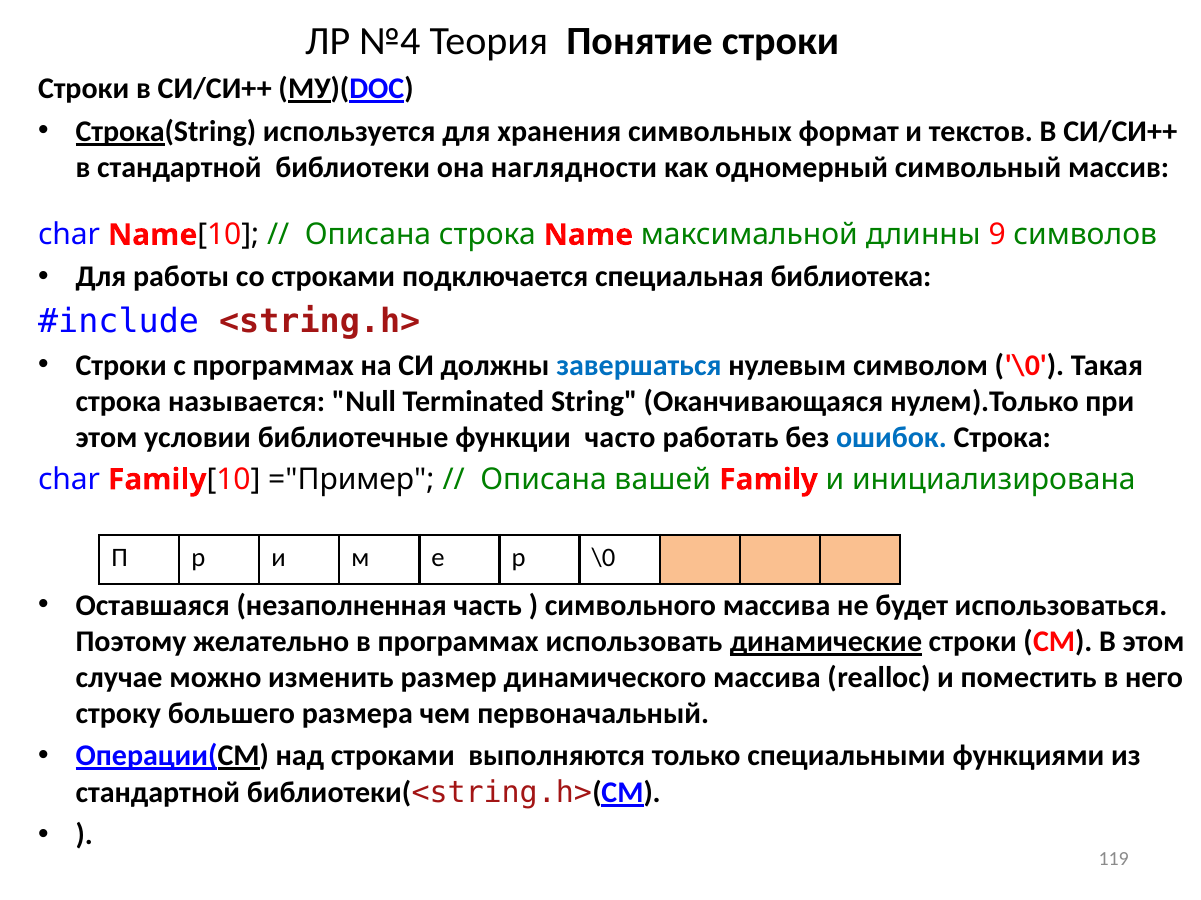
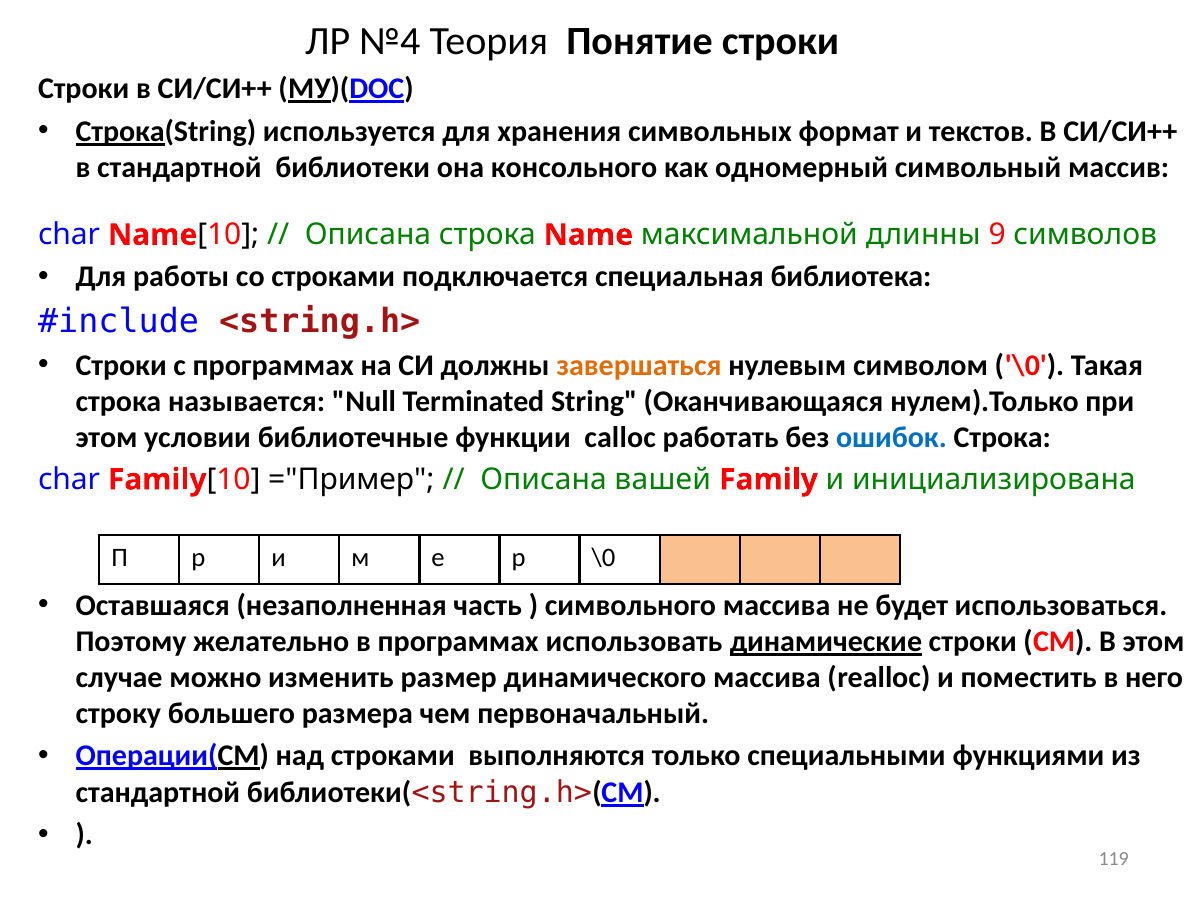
наглядности: наглядности -> консольного (574, 167)
завершаться colour: blue -> orange (639, 366)
часто: часто -> calloc (620, 438)
